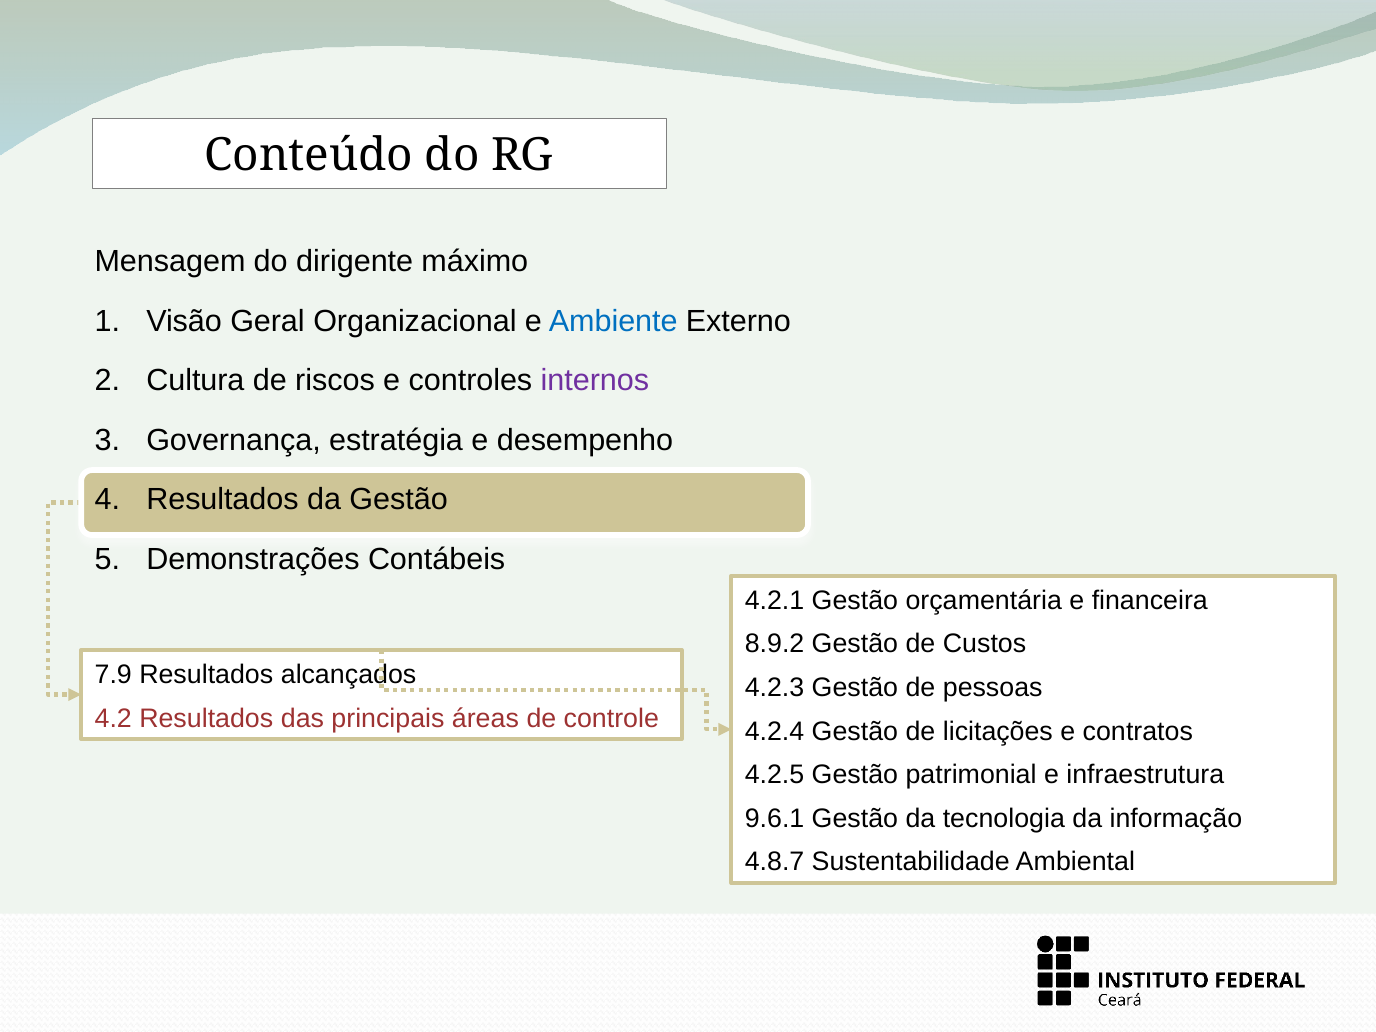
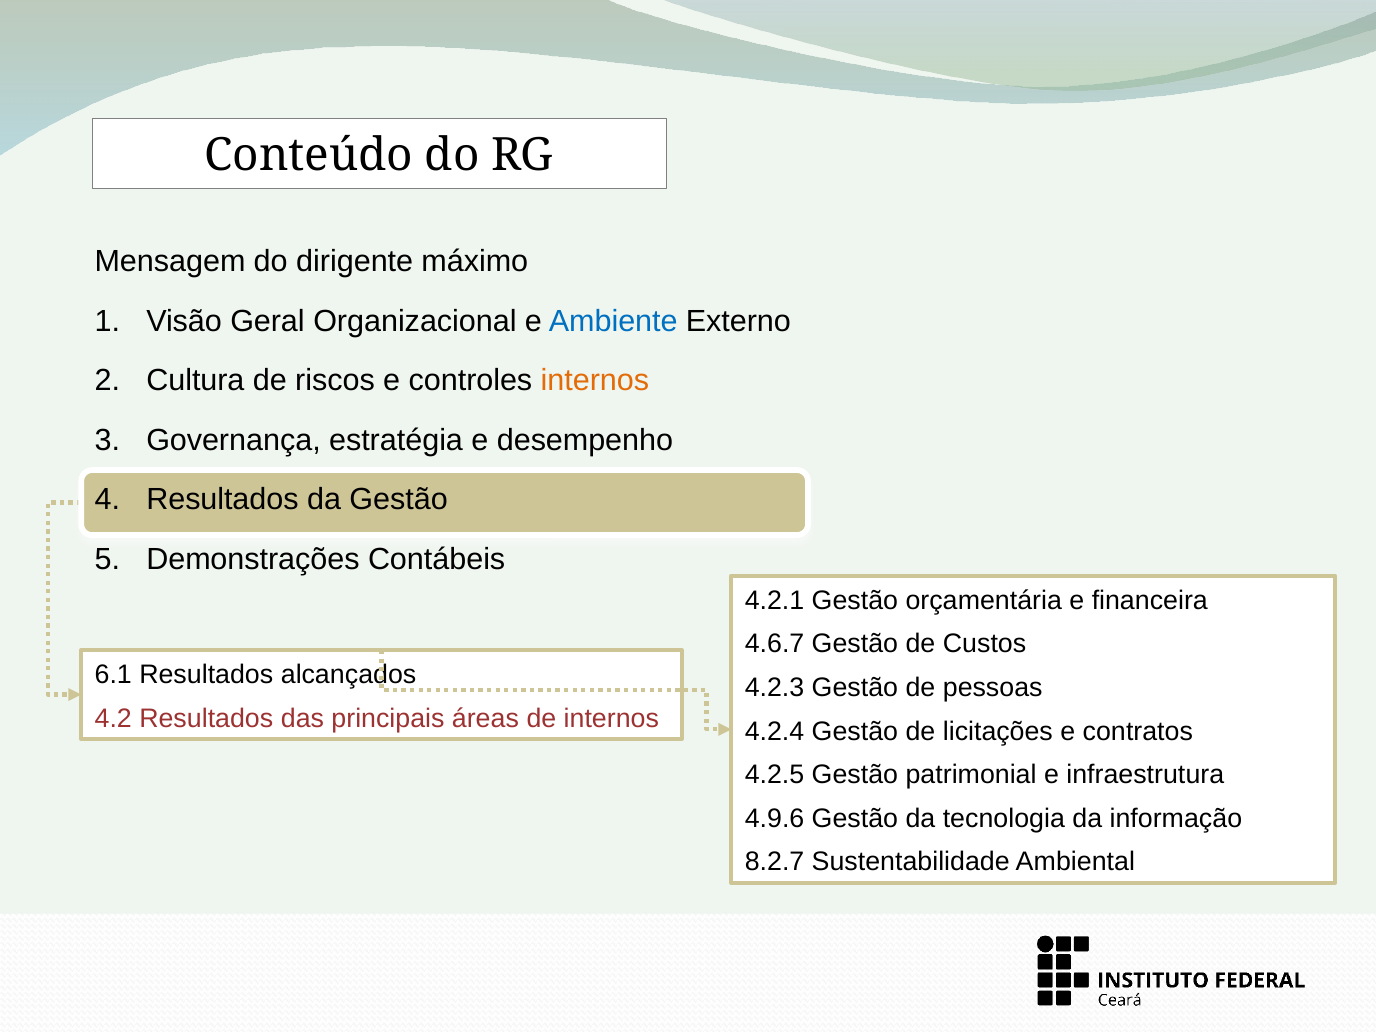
internos colour: purple -> orange (595, 381)
8.9.2: 8.9.2 -> 4.6.7 (775, 644)
7.9: 7.9 -> 6.1 (113, 675)
de controle: controle -> internos (611, 718)
9.6.1: 9.6.1 -> 4.9.6 (775, 818)
4.8.7: 4.8.7 -> 8.2.7 (775, 862)
